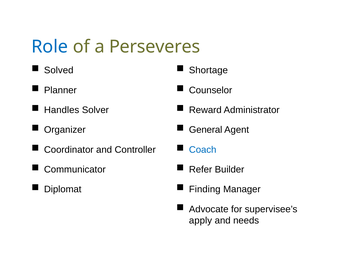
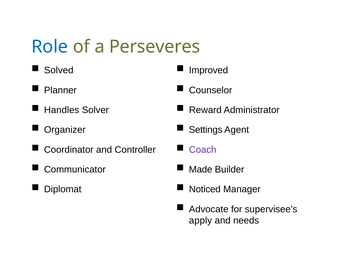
Shortage: Shortage -> Improved (208, 71)
General: General -> Settings (206, 130)
Coach colour: blue -> purple (203, 150)
Refer: Refer -> Made (201, 170)
Finding: Finding -> Noticed (205, 190)
